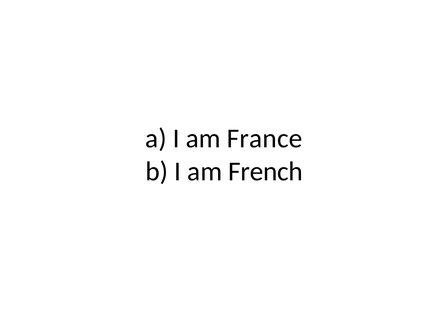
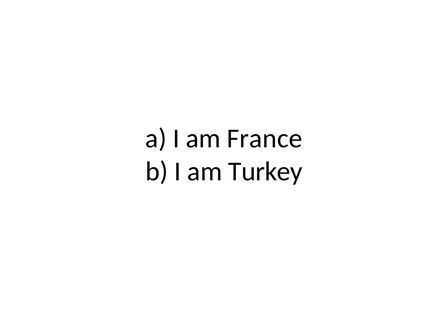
French: French -> Turkey (265, 172)
